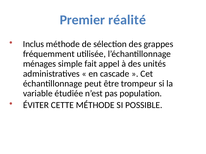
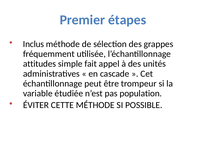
réalité: réalité -> étapes (127, 20)
ménages: ménages -> attitudes (40, 64)
